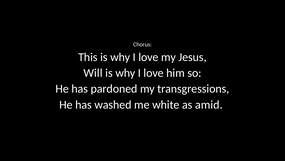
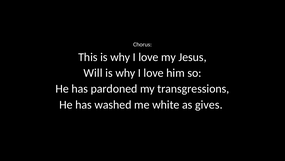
amid: amid -> gives (209, 104)
